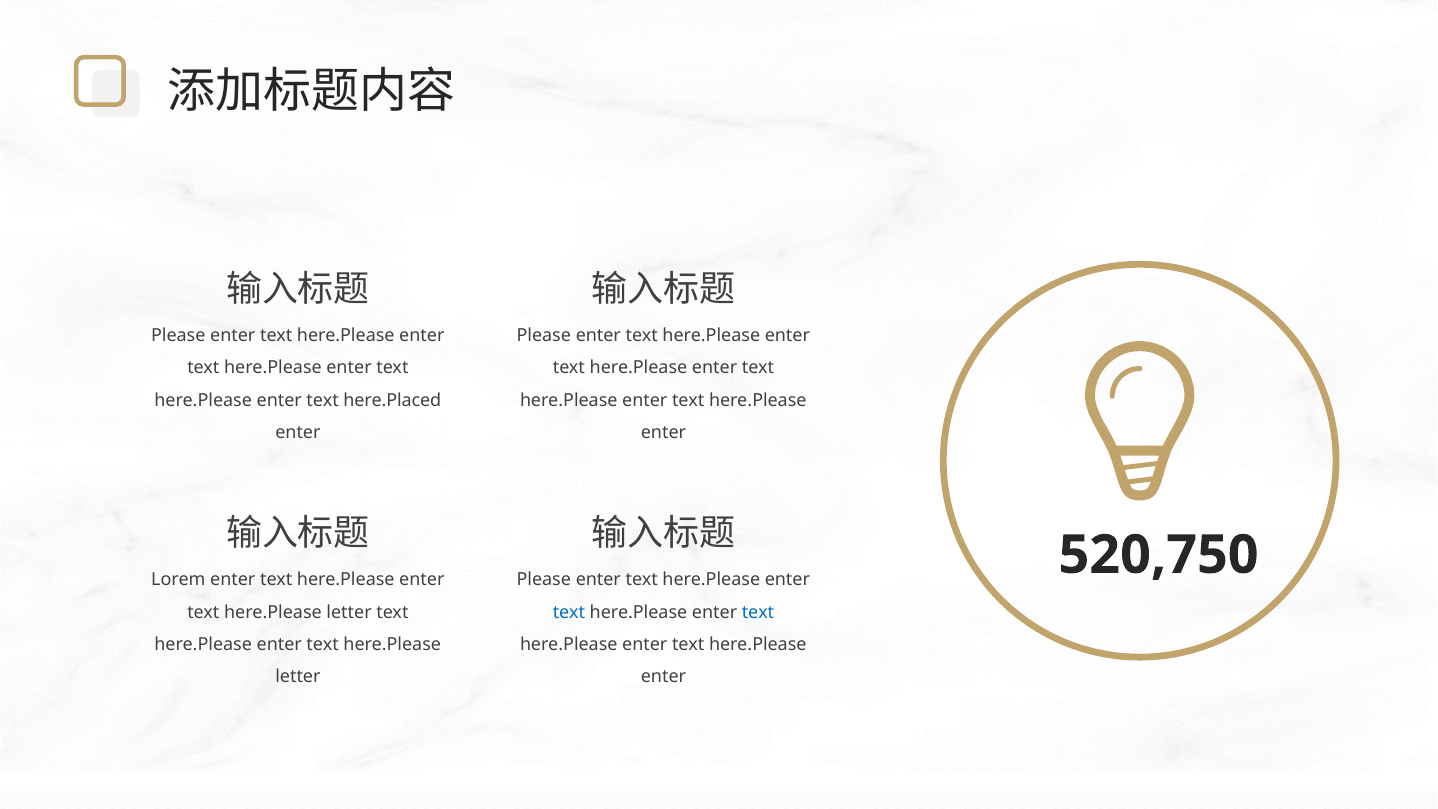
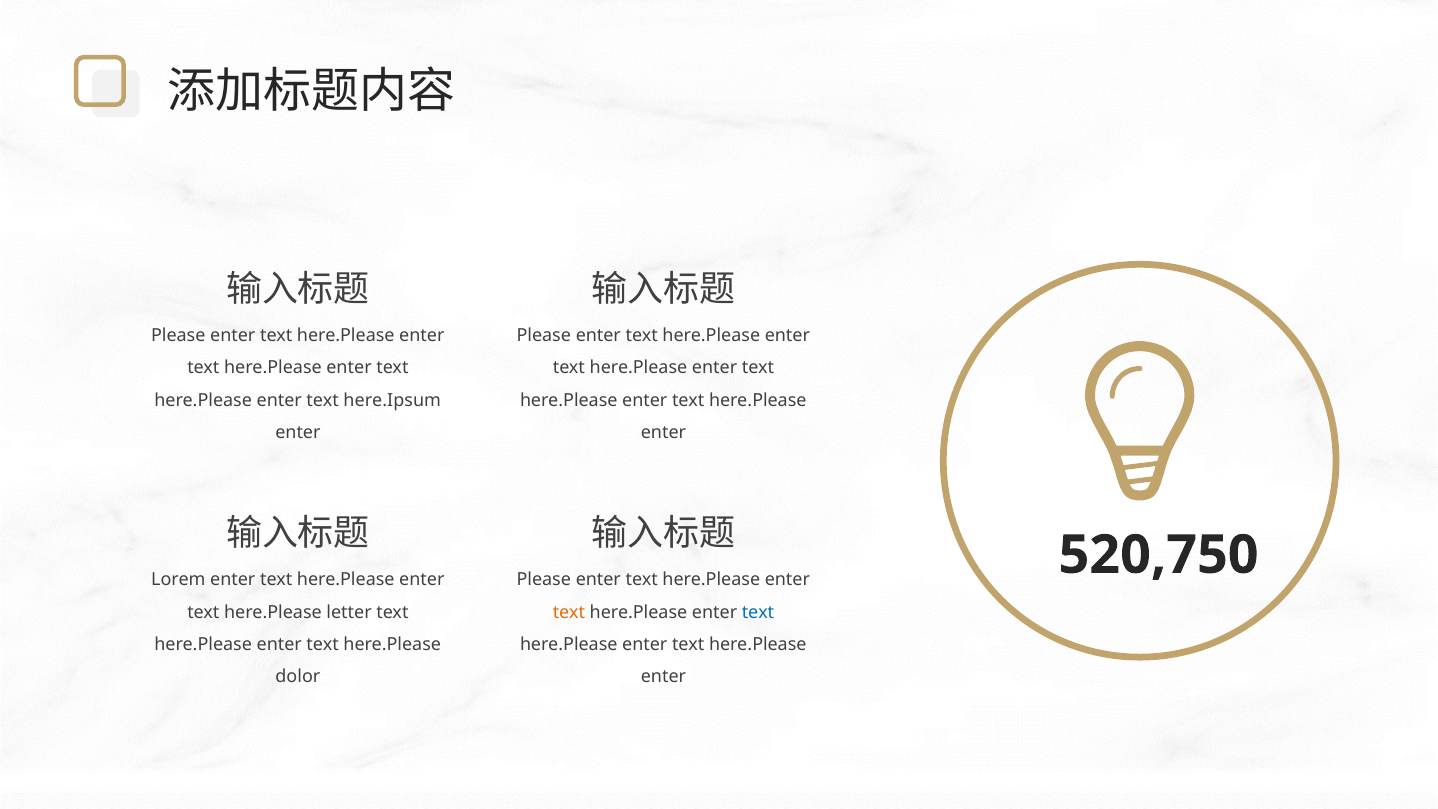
here.Placed: here.Placed -> here.Ipsum (392, 400)
text colour: blue -> orange (569, 612)
letter: letter -> dolor (298, 677)
